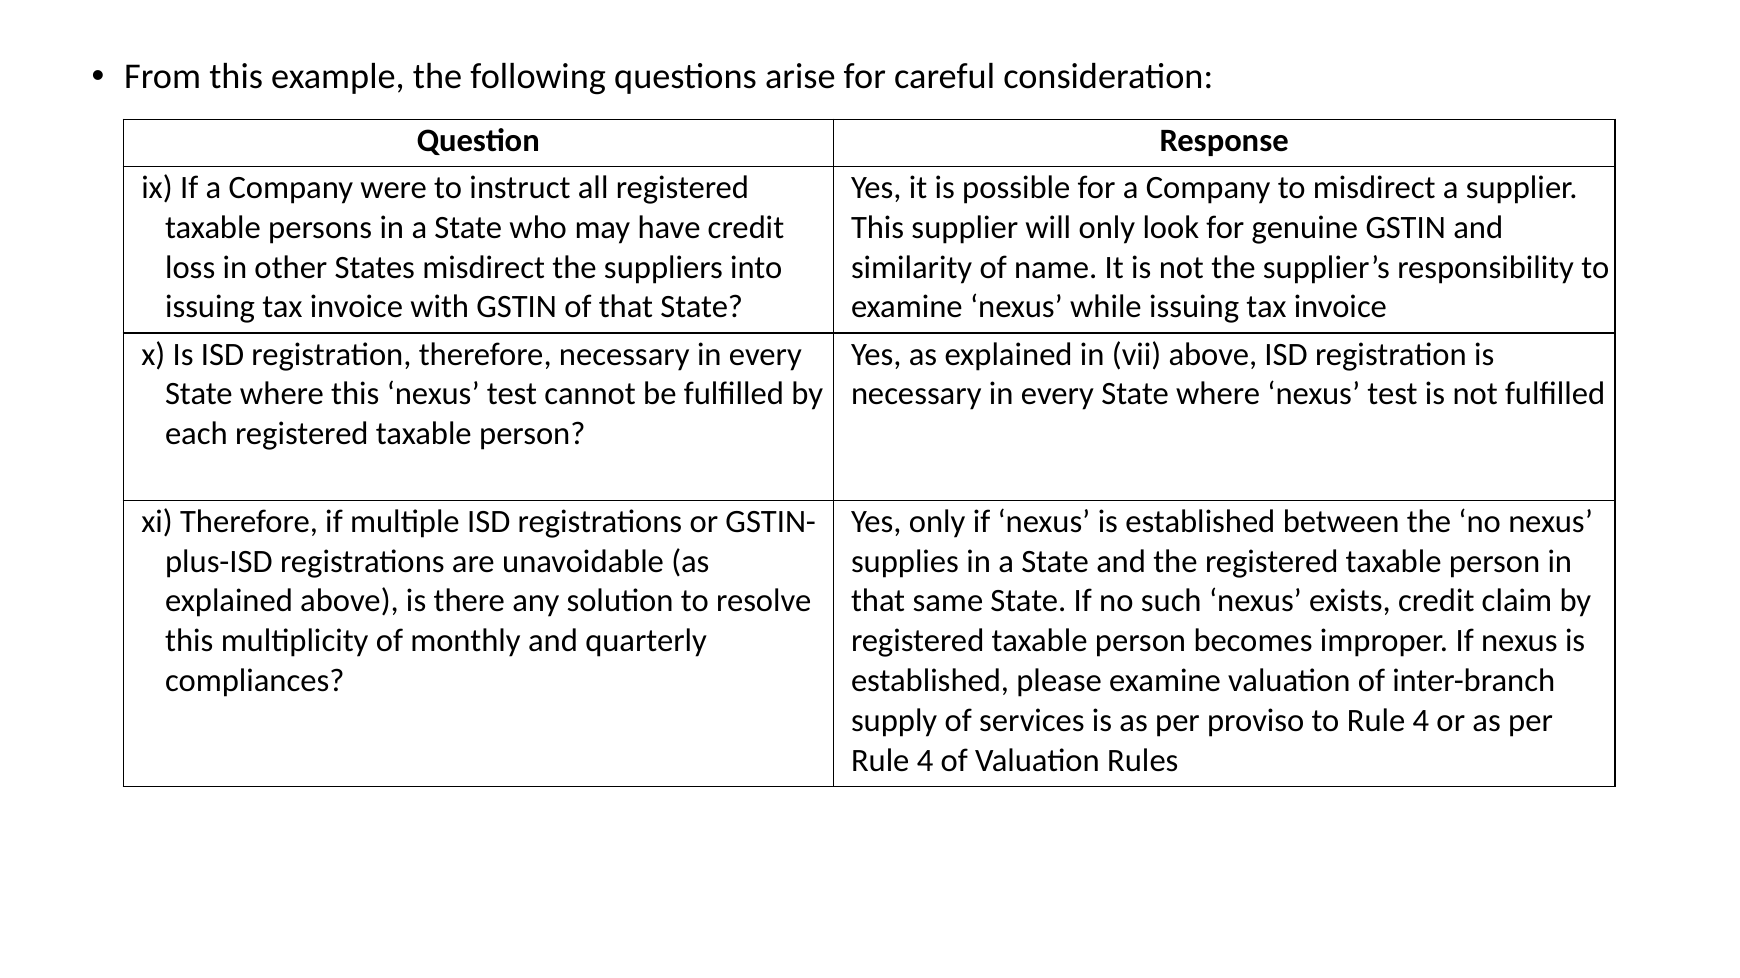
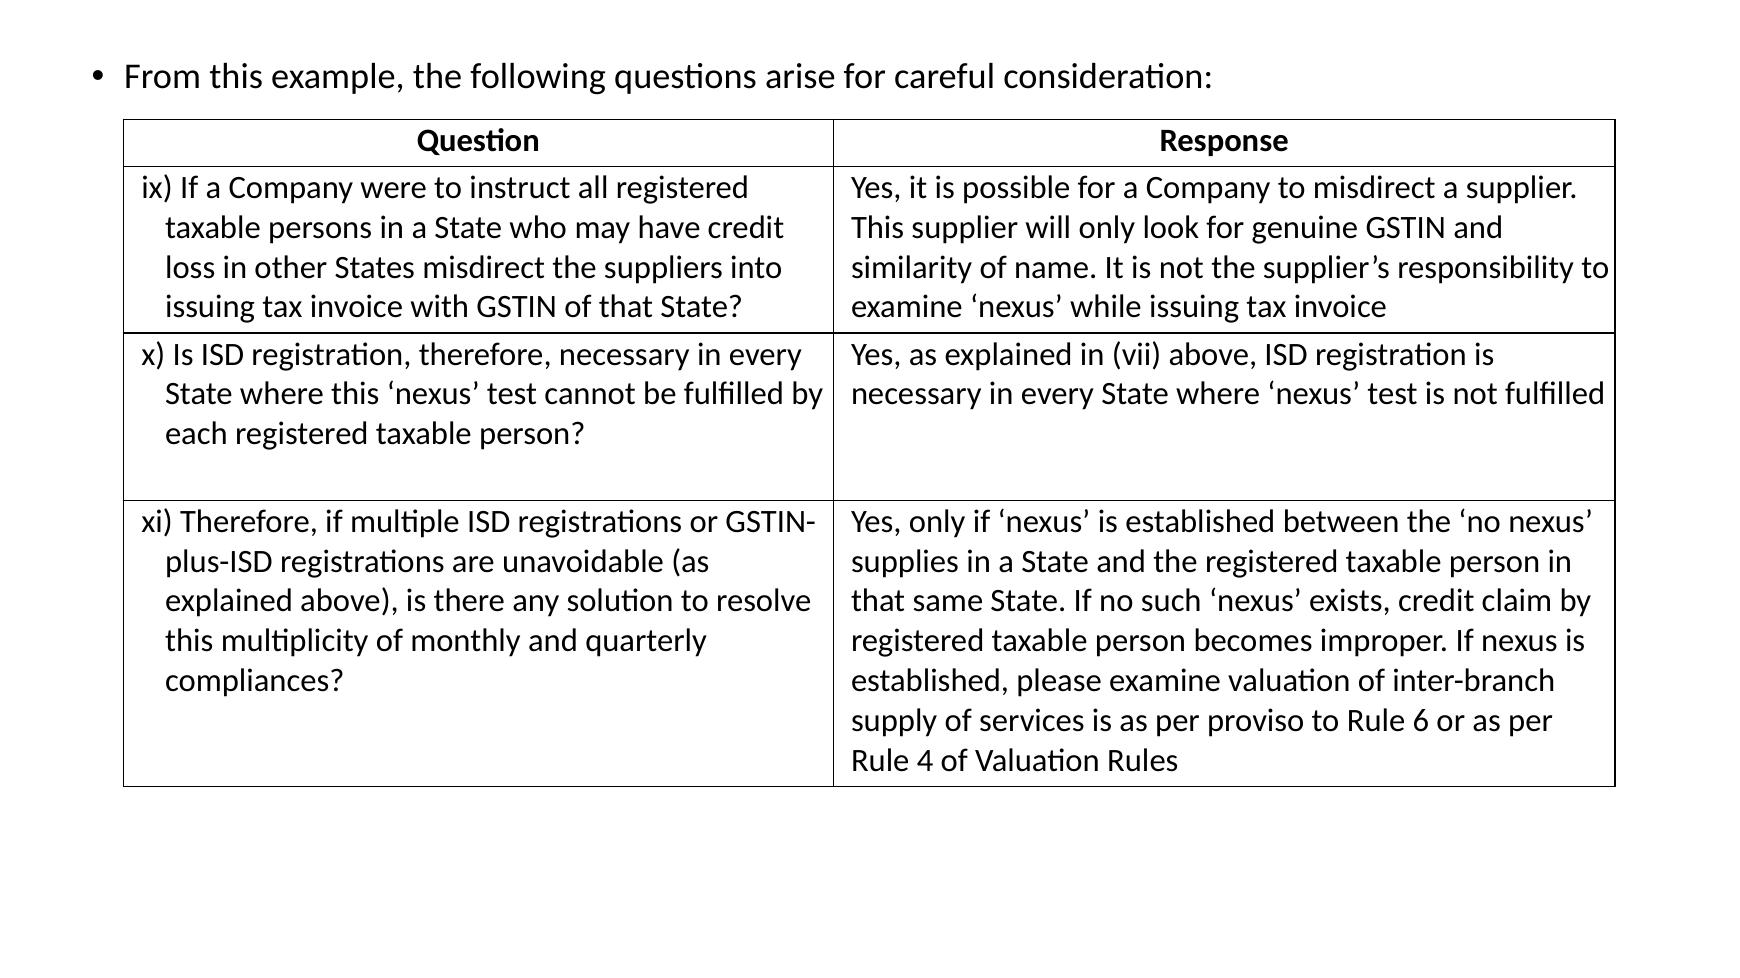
to Rule 4: 4 -> 6 (1421, 721)
